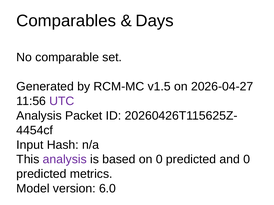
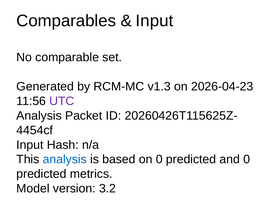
Days: Days -> Input (154, 21)
v1.5: v1.5 -> v1.3 (159, 87)
2026-04-27: 2026-04-27 -> 2026-04-23 (222, 87)
analysis colour: purple -> blue (65, 160)
6.0: 6.0 -> 3.2 (107, 189)
